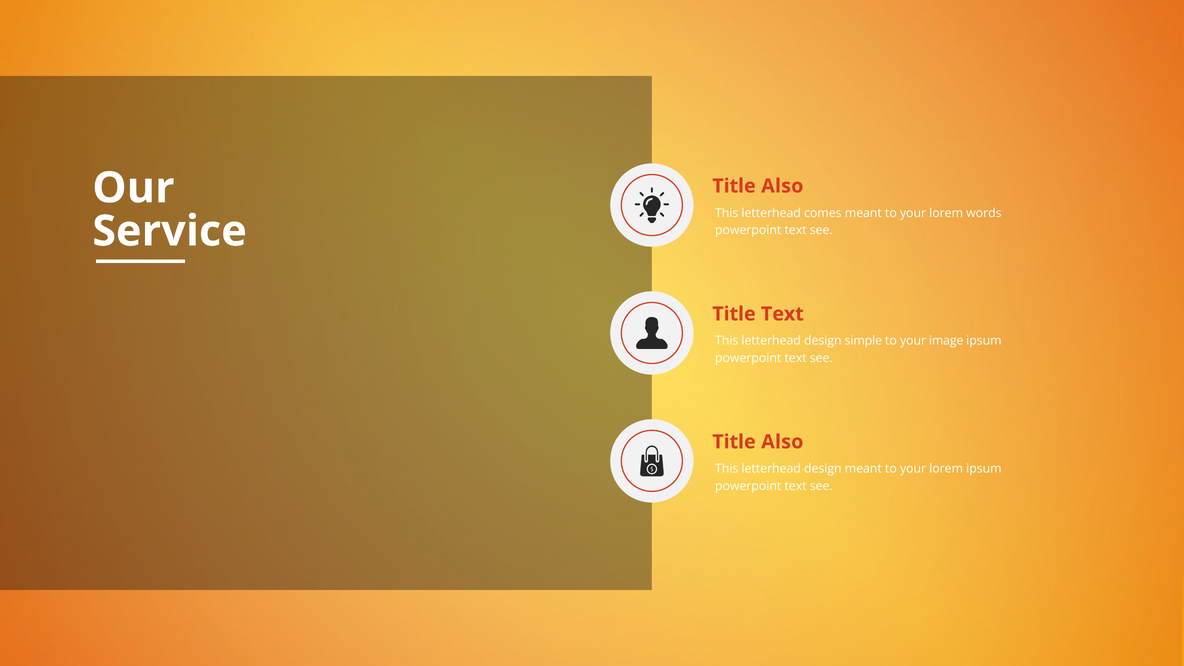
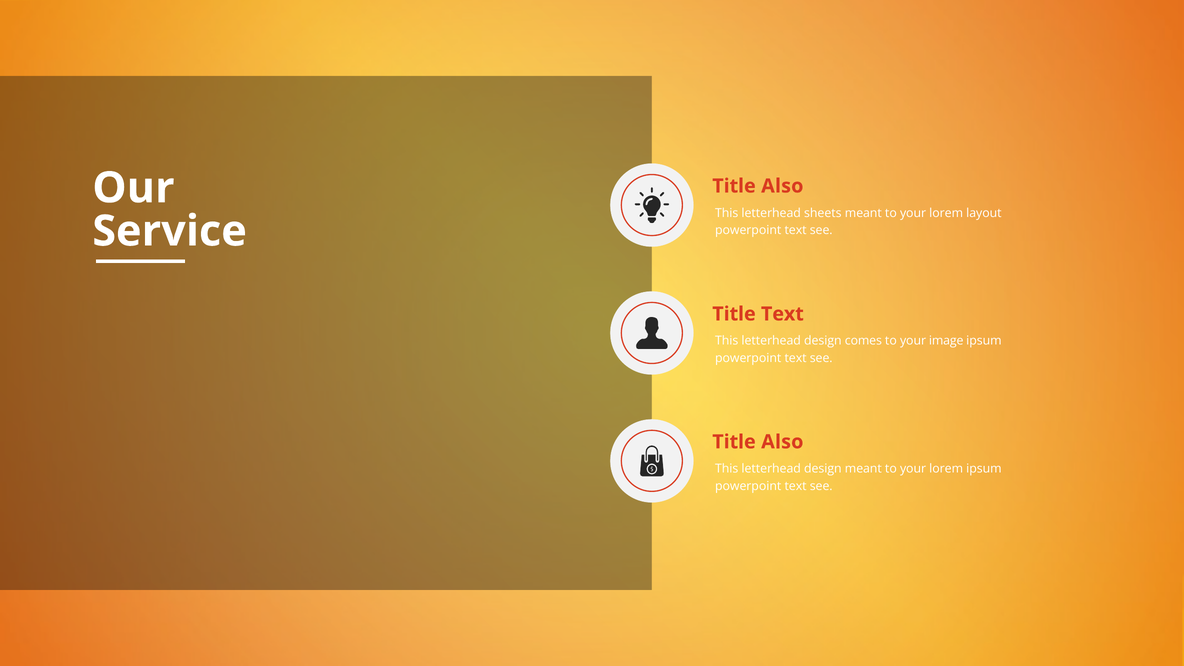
comes: comes -> sheets (823, 213)
words: words -> layout (984, 213)
simple: simple -> comes (863, 341)
